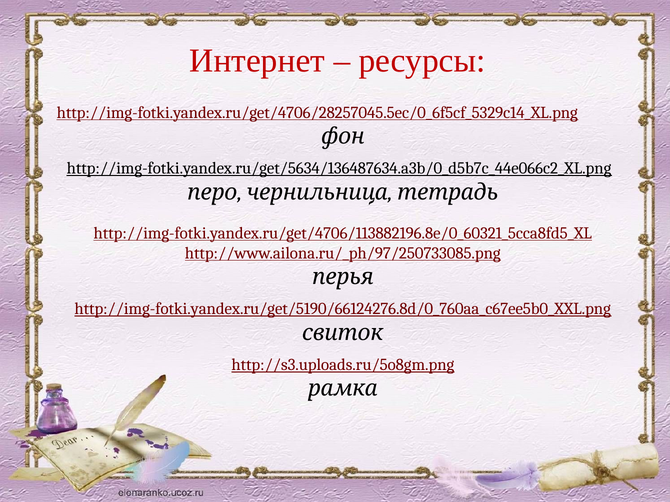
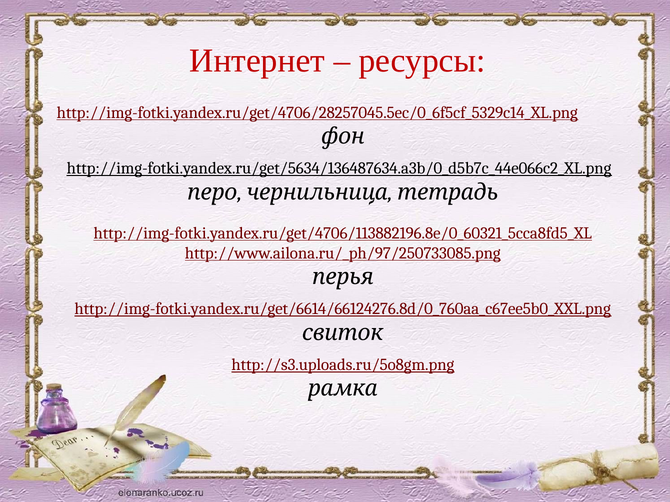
http://img-fotki.yandex.ru/get/5190/66124276.8d/0_760aa_c67ee5b0_XXL.png: http://img-fotki.yandex.ru/get/5190/66124276.8d/0_760aa_c67ee5b0_XXL.png -> http://img-fotki.yandex.ru/get/6614/66124276.8d/0_760aa_c67ee5b0_XXL.png (343, 309)
